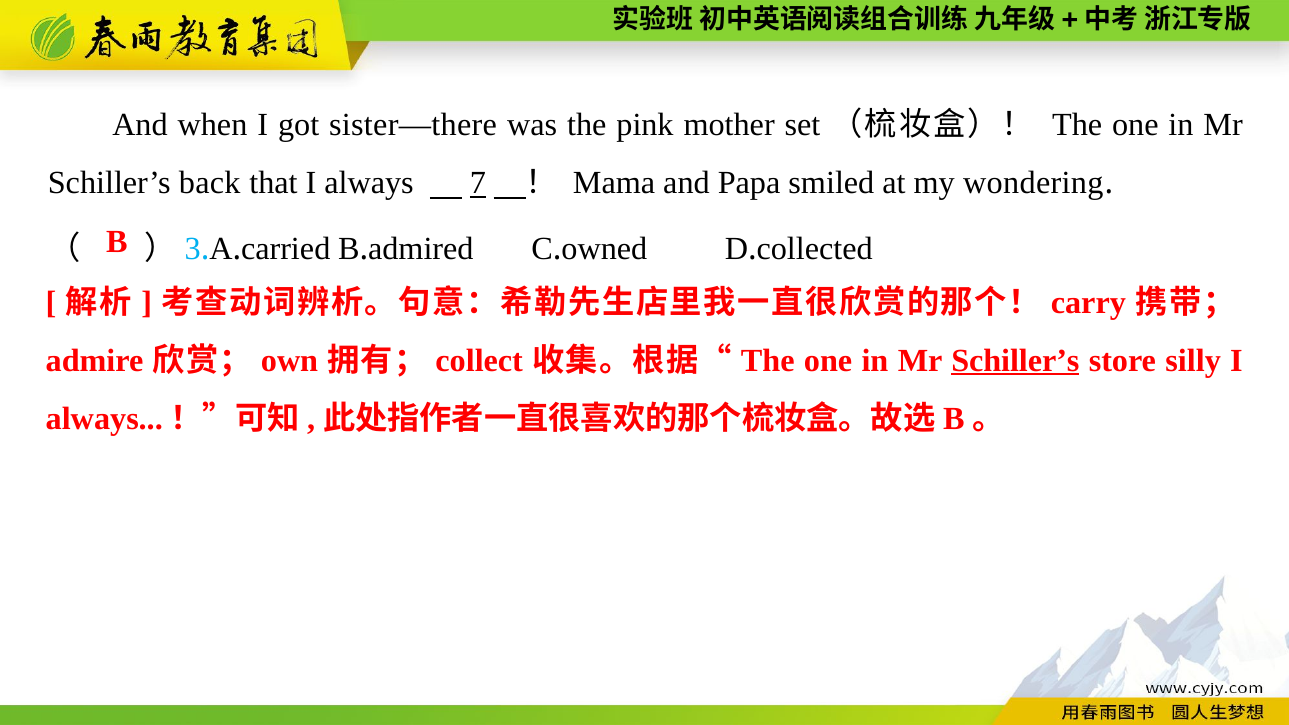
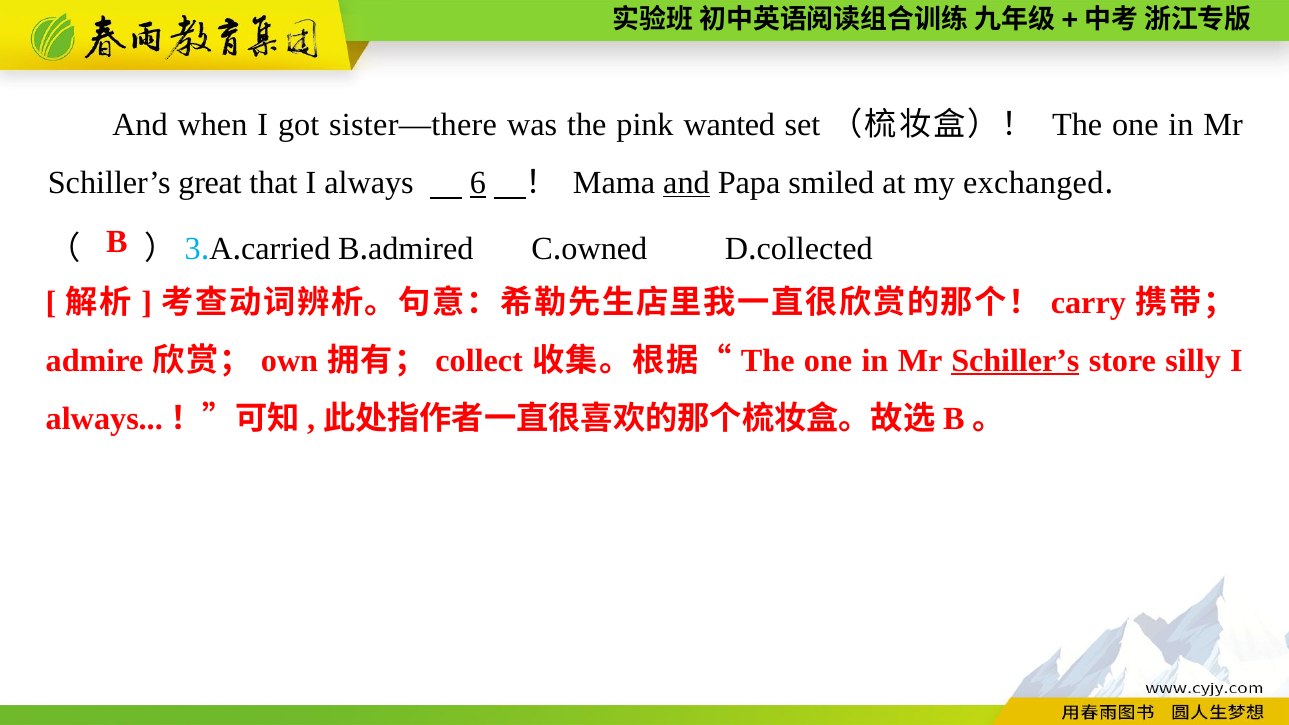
mother: mother -> wanted (729, 125)
back: back -> great (210, 183)
7: 7 -> 6 (478, 183)
and underline: none -> present (686, 183)
wondering: wondering -> exchanged (1033, 183)
